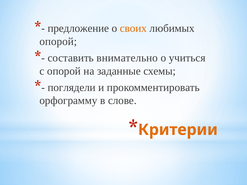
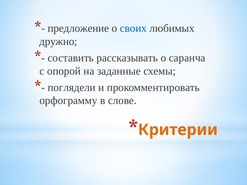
своих colour: orange -> blue (133, 28)
опорой: опорой -> дружно (58, 42)
внимательно: внимательно -> рассказывать (127, 58)
учиться: учиться -> саранча (187, 58)
